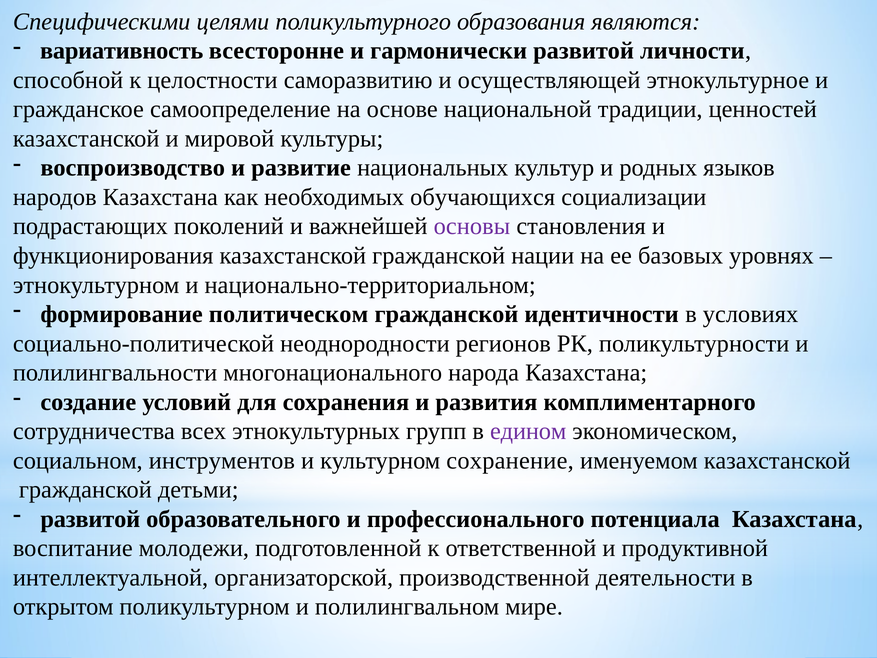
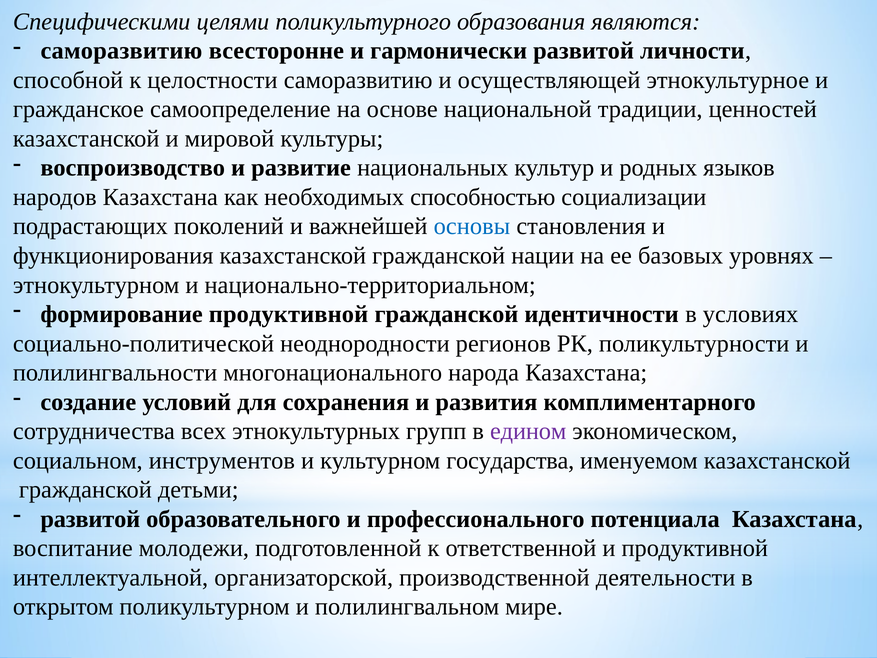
вариативность: вариативность -> саморазвитию (121, 51)
обучающихся: обучающихся -> способностью (483, 197)
основы colour: purple -> blue (472, 226)
формирование политическом: политическом -> продуктивной (289, 314)
сохранение: сохранение -> государства (510, 460)
